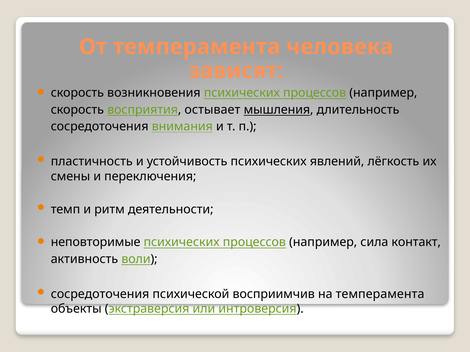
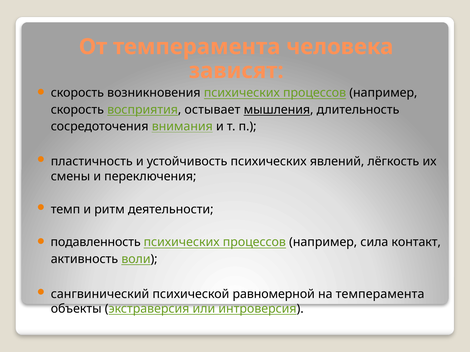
неповторимые: неповторимые -> подавленность (96, 243)
сосредоточения: сосредоточения -> сангвинический (100, 294)
восприимчив: восприимчив -> равномерной (274, 294)
